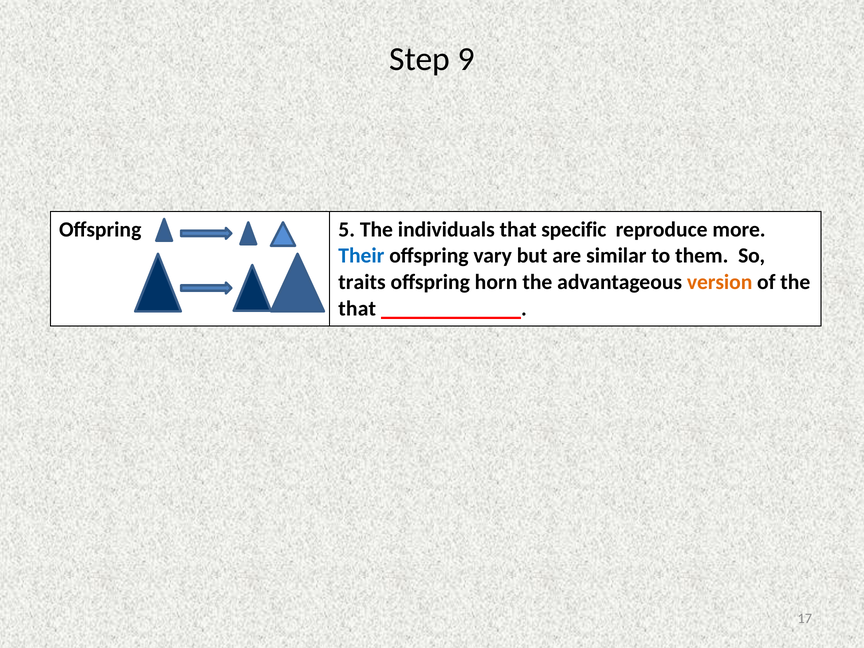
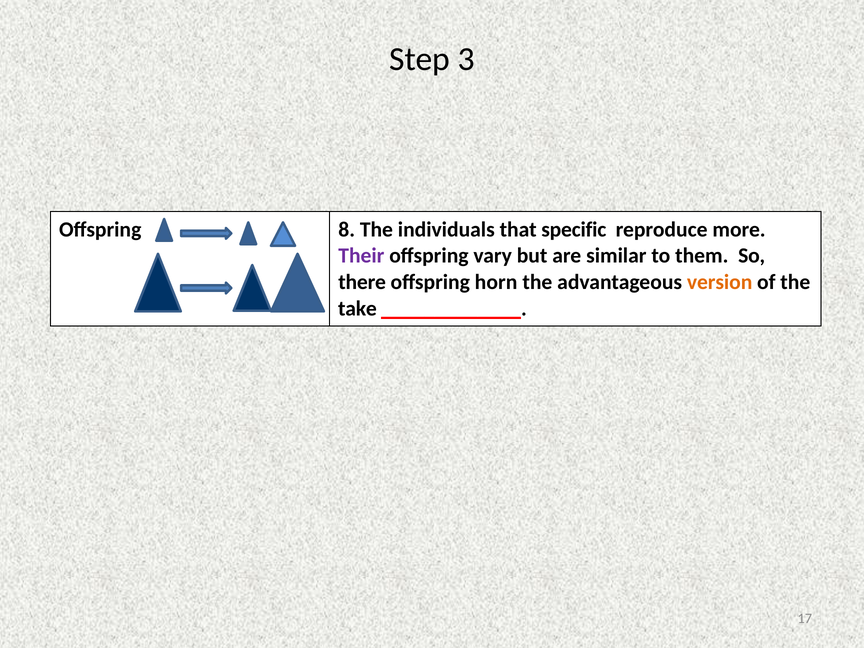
9: 9 -> 3 (466, 59)
5: 5 -> 8 (347, 229)
Their colour: blue -> purple (361, 256)
traits: traits -> there (362, 282)
that: that -> take (357, 309)
